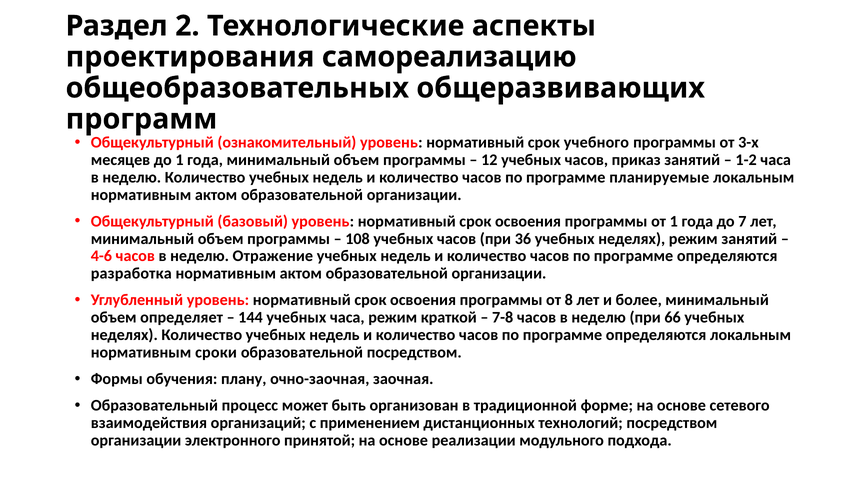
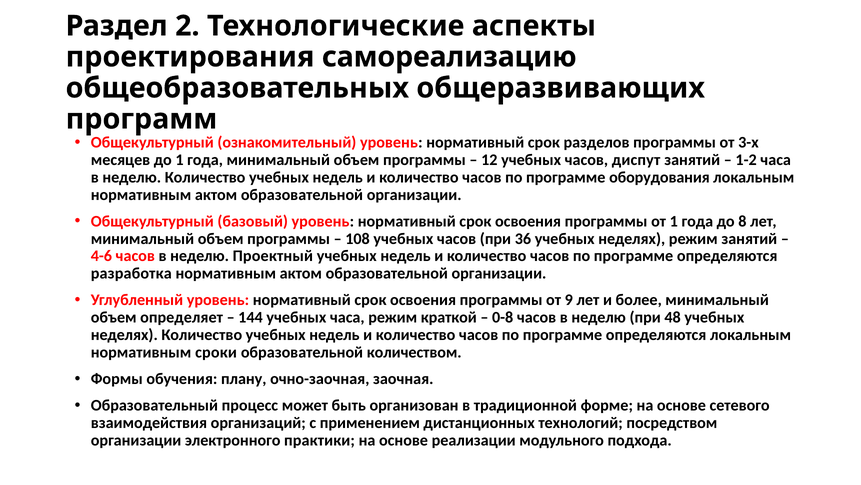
учебного: учебного -> разделов (596, 142)
приказ: приказ -> диспут (636, 160)
планируемые: планируемые -> оборудования (659, 177)
7: 7 -> 8 (742, 221)
Отражение: Отражение -> Проектный (273, 256)
8: 8 -> 9 (569, 300)
7-8: 7-8 -> 0-8 (503, 317)
66: 66 -> 48 (673, 317)
образовательной посредством: посредством -> количеством (414, 352)
принятой: принятой -> практики (320, 440)
